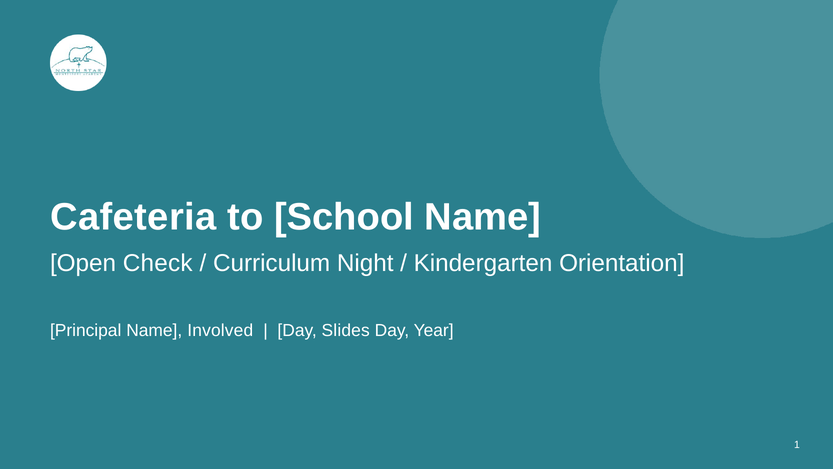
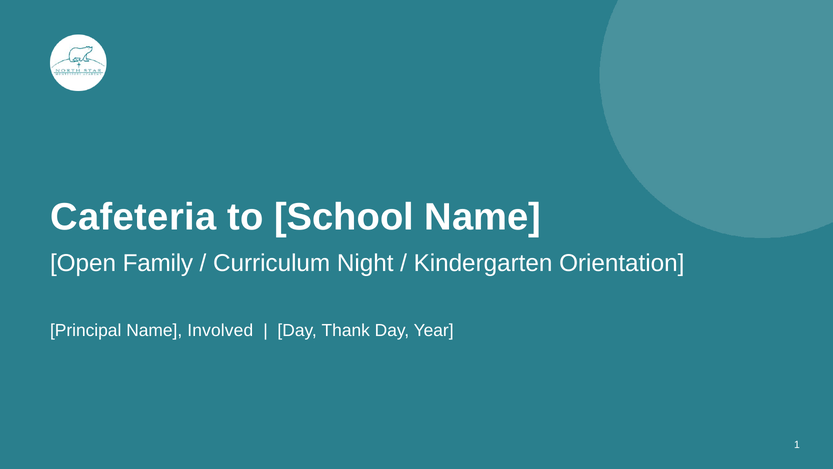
Check: Check -> Family (158, 263)
Slides: Slides -> Thank (346, 330)
